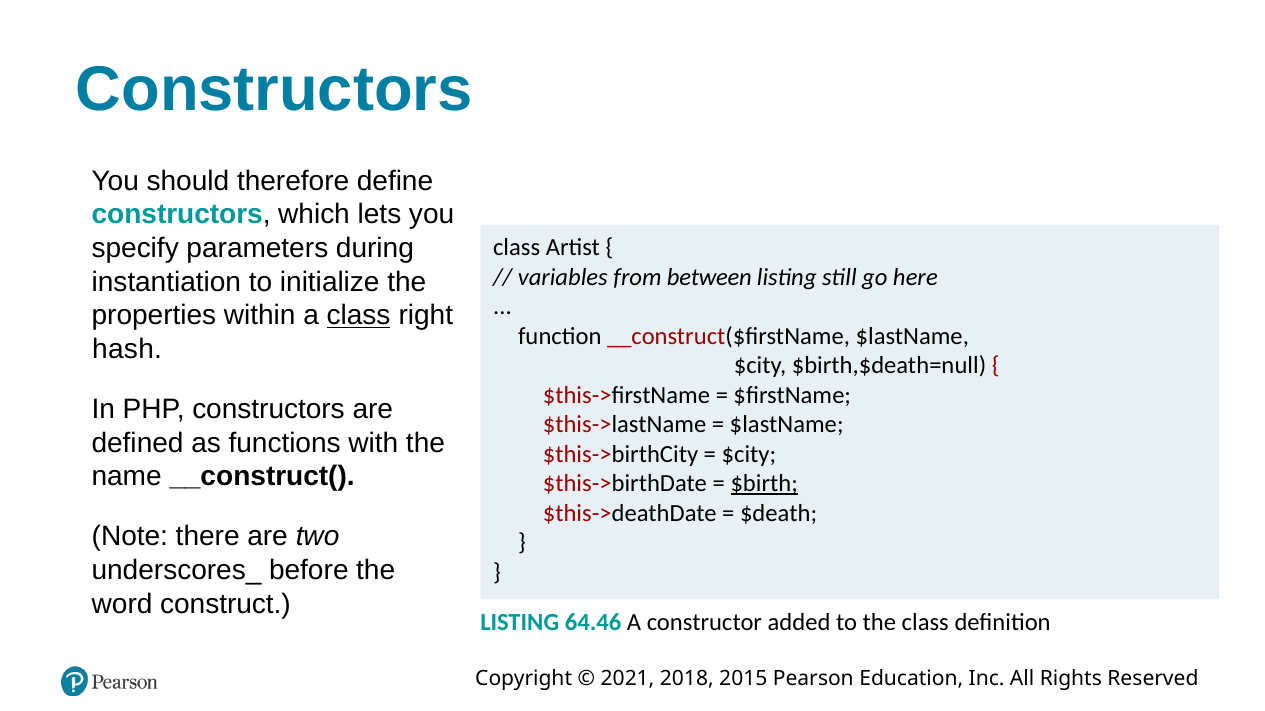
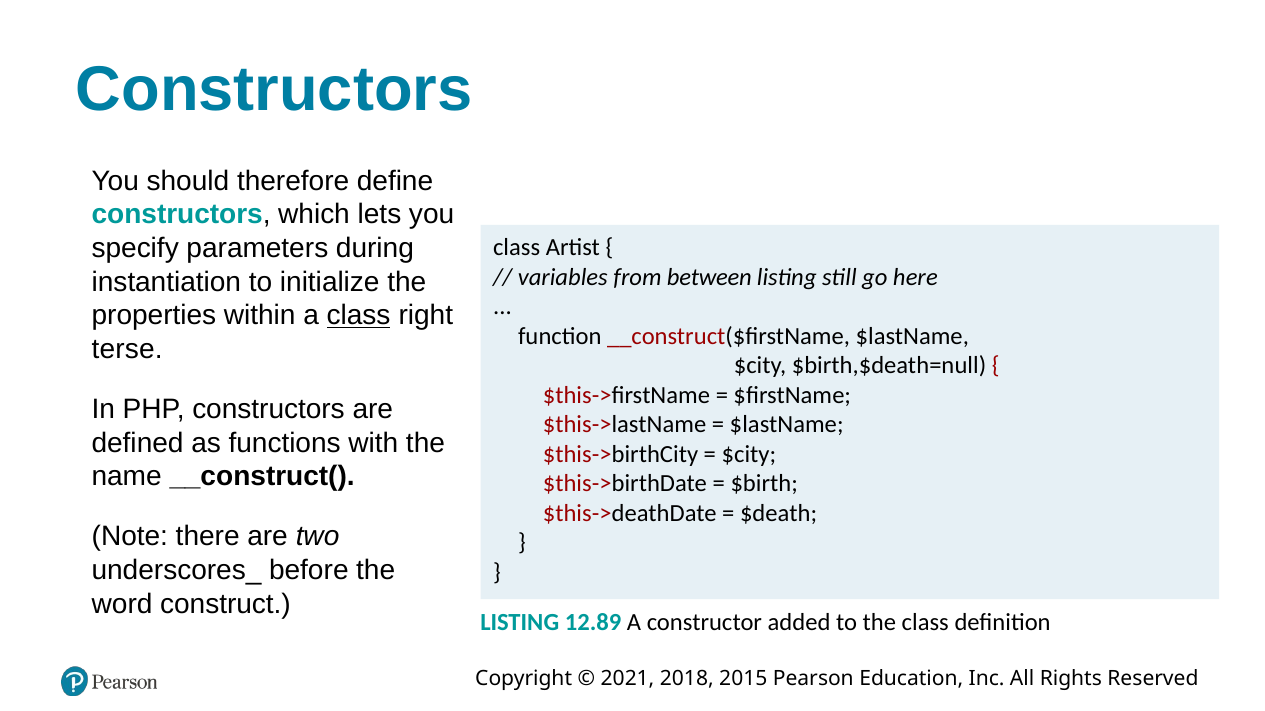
hash: hash -> terse (127, 350)
$birth underline: present -> none (764, 484)
64.46: 64.46 -> 12.89 (593, 622)
